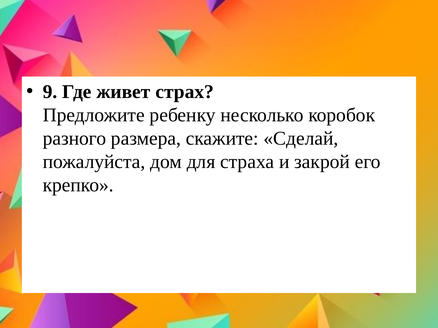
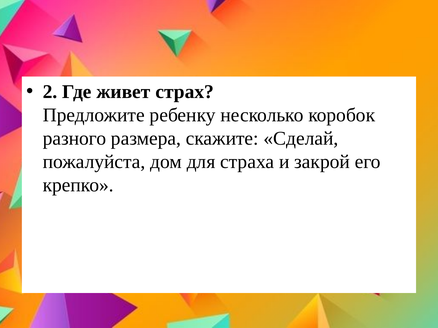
9: 9 -> 2 (50, 92)
